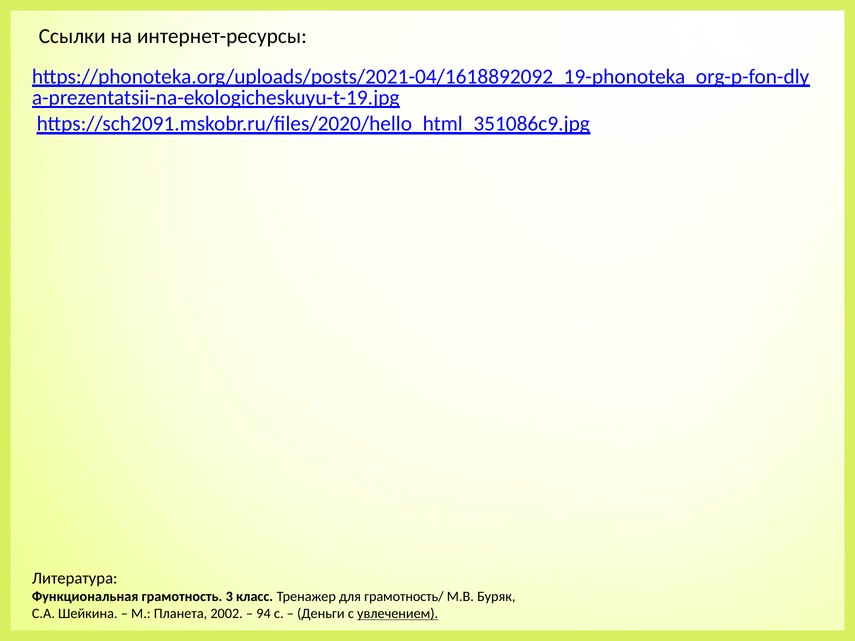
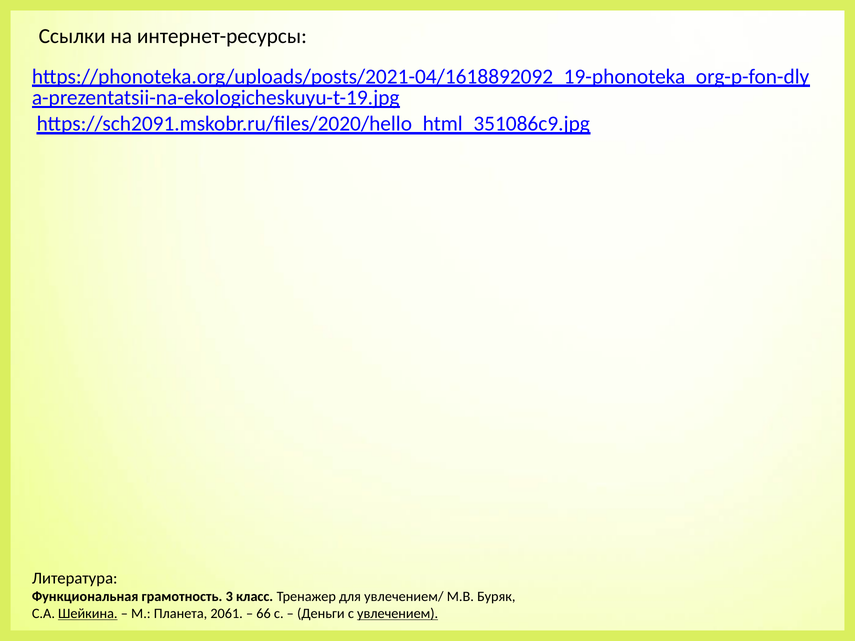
грамотность/: грамотность/ -> увлечением/ (404, 597)
Шейкина underline: none -> present (88, 614)
2002: 2002 -> 2061 (227, 614)
94: 94 -> 66 (263, 614)
